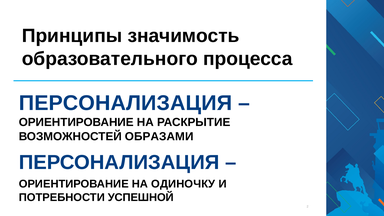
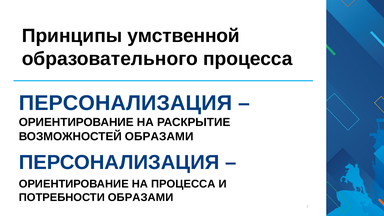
значимость: значимость -> умственной (184, 36)
НА ОДИНОЧКУ: ОДИНОЧКУ -> ПРОЦЕССА (183, 184)
ПОТРЕБНОСТИ УСПЕШНОЙ: УСПЕШНОЙ -> ОБРАЗАМИ (141, 197)
